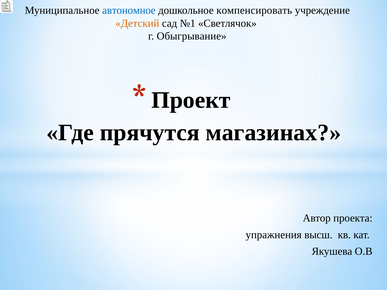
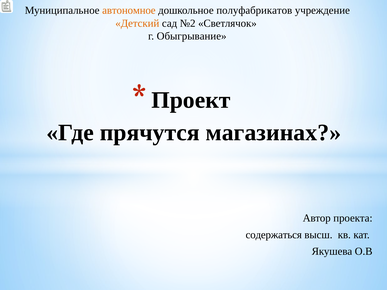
автономное colour: blue -> orange (129, 10)
компенсировать: компенсировать -> полуфабрикатов (254, 10)
№1: №1 -> №2 (188, 23)
упражнения: упражнения -> содержаться (274, 235)
